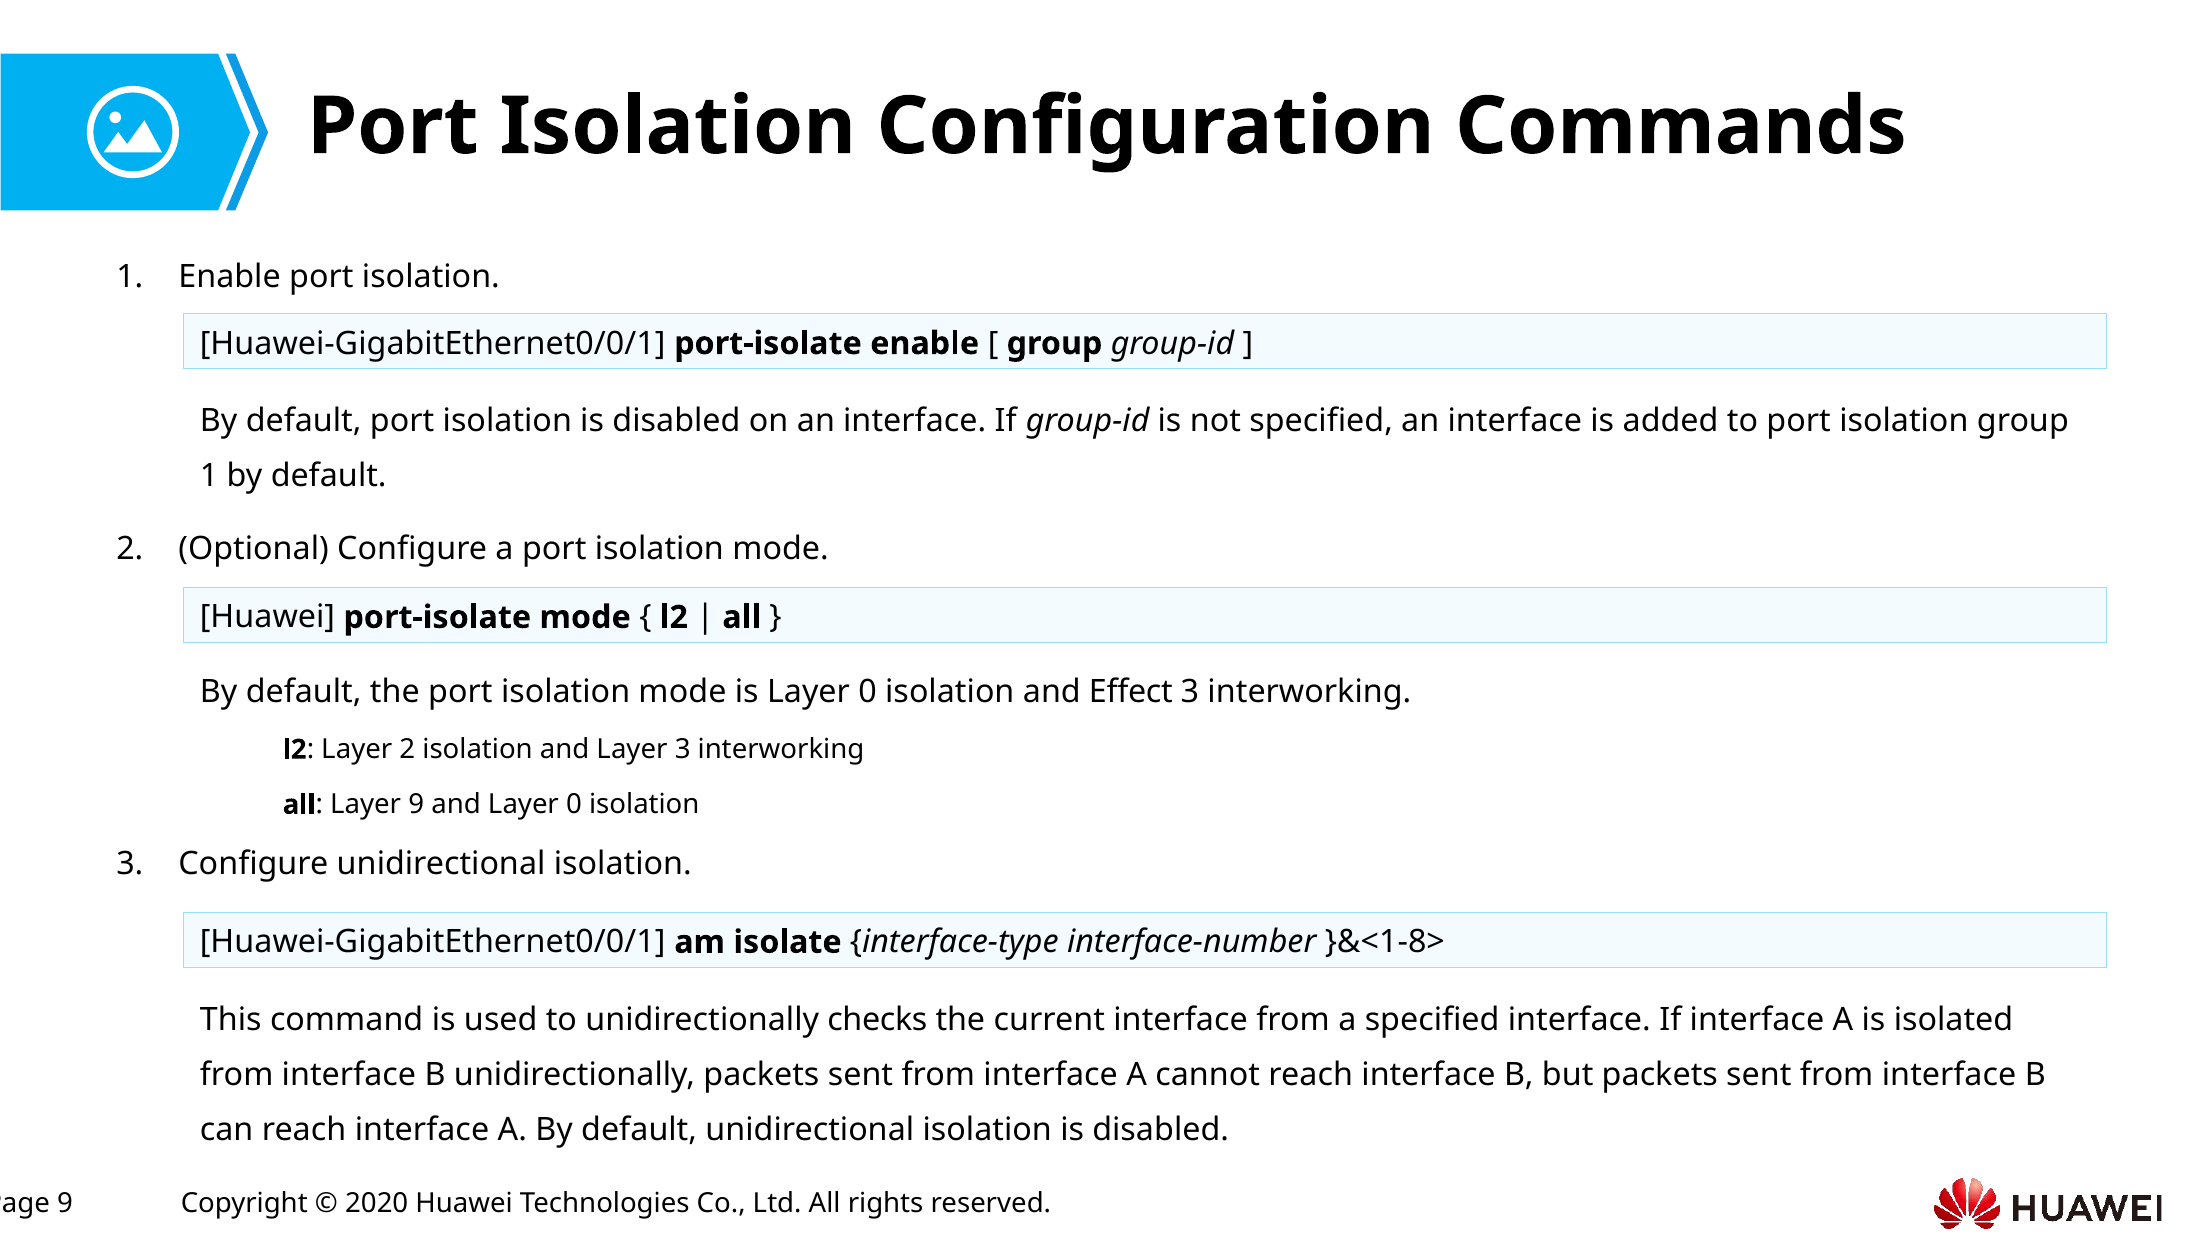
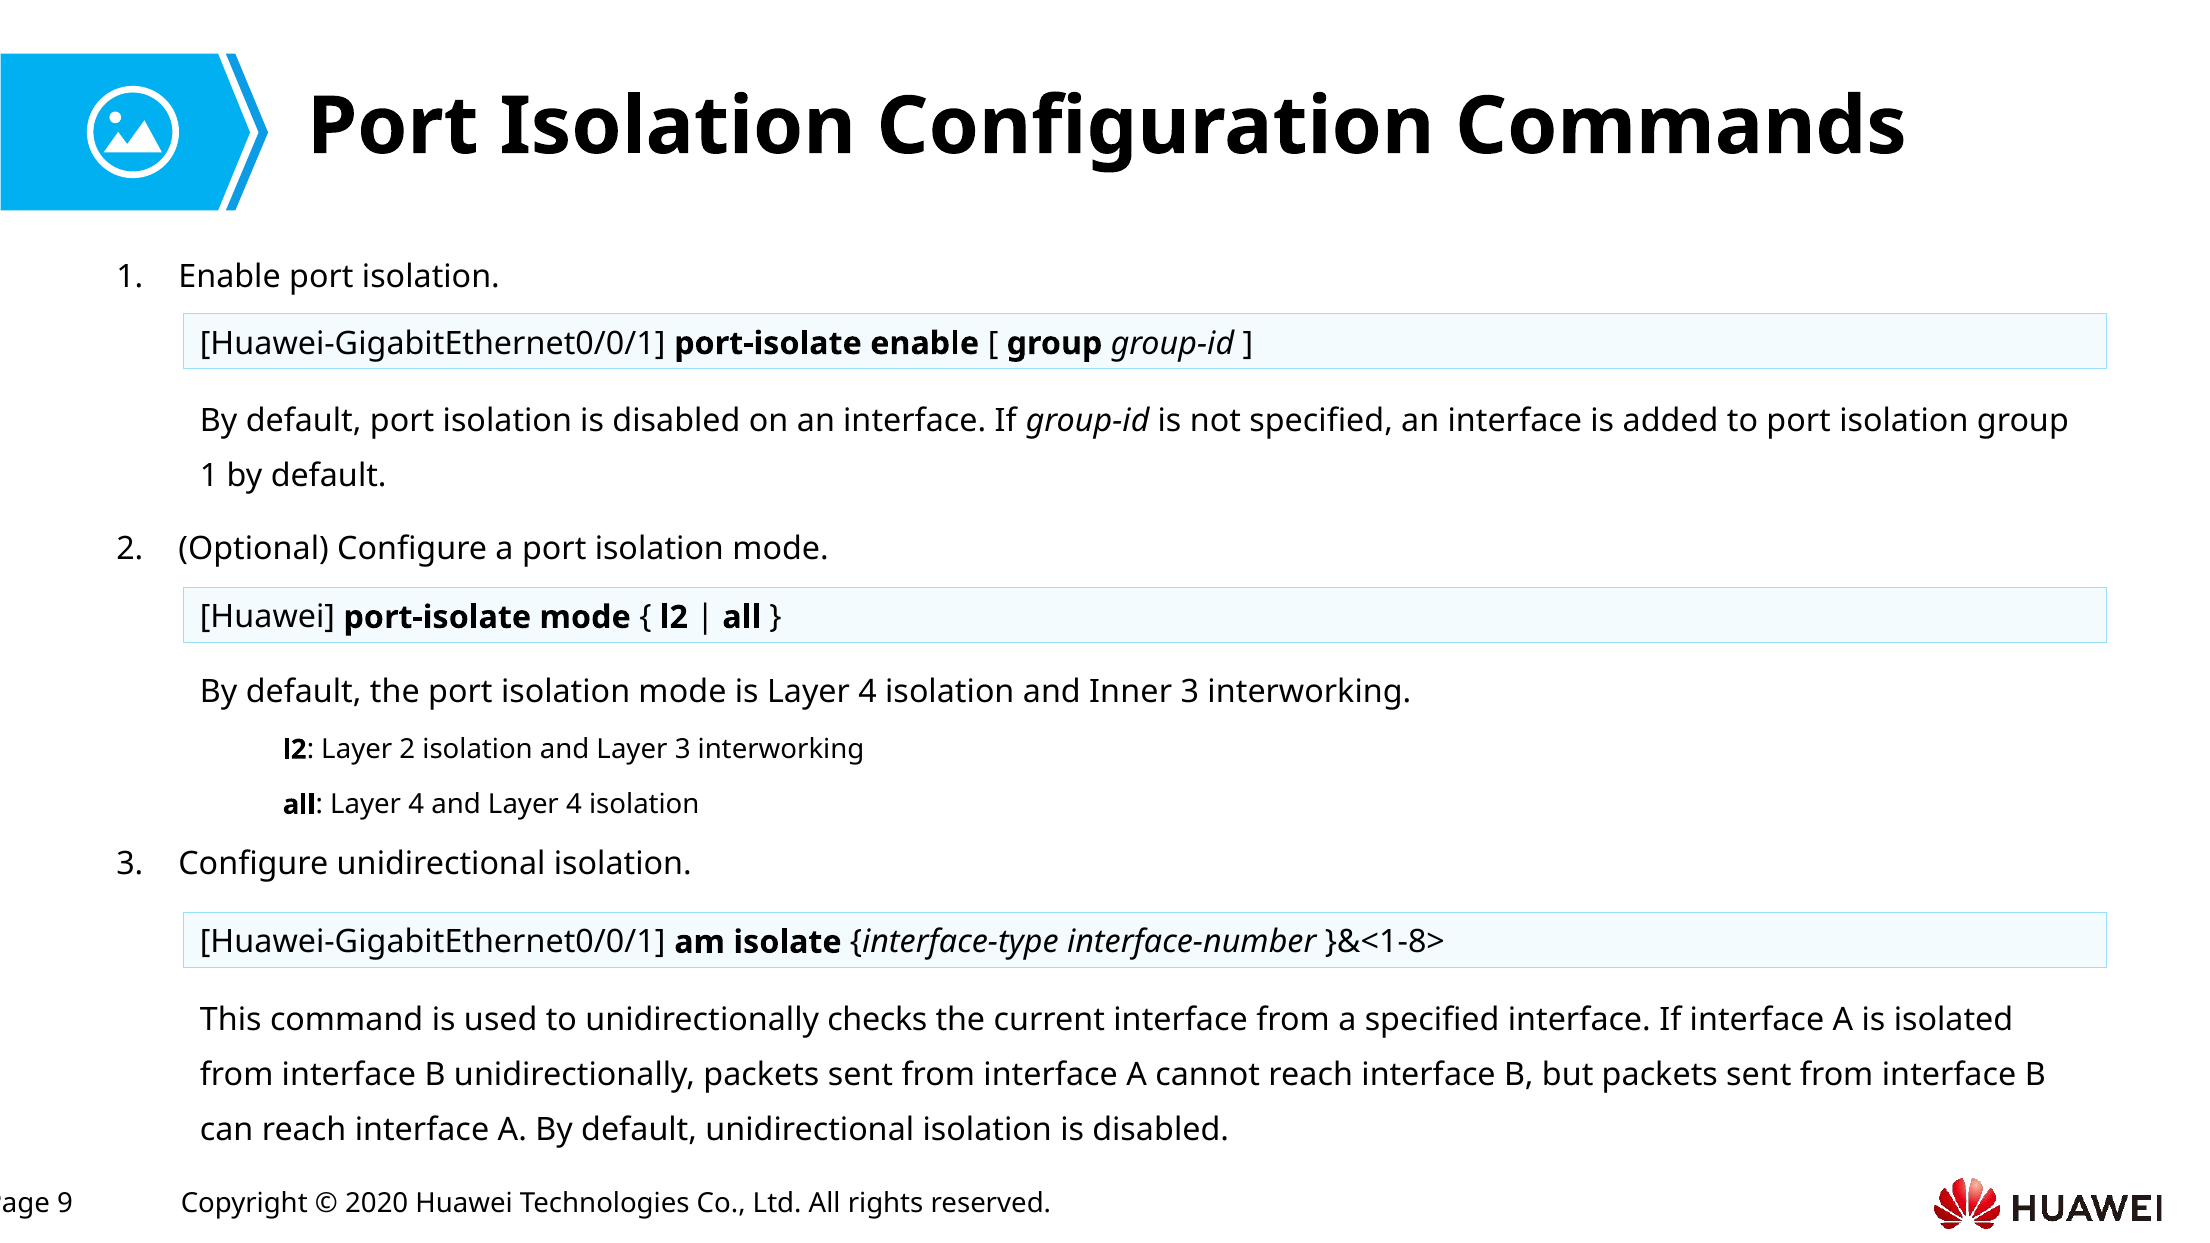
is Layer 0: 0 -> 4 (868, 692)
Effect: Effect -> Inner (1131, 692)
all Layer 9: 9 -> 4 (416, 805)
and Layer 0: 0 -> 4 (574, 805)
